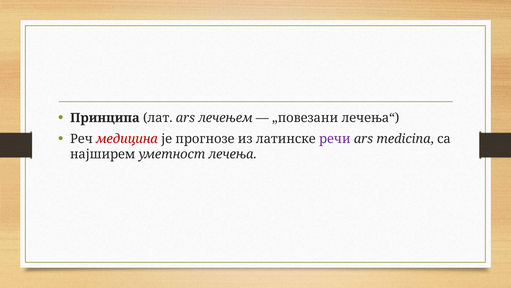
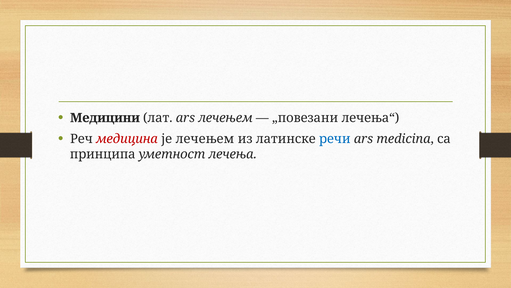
Принципа: Принципа -> Медицини (105, 118)
је прогнозе: прогнозе -> лечењем (205, 139)
речи colour: purple -> blue (335, 139)
најширем: најширем -> принципа (103, 154)
